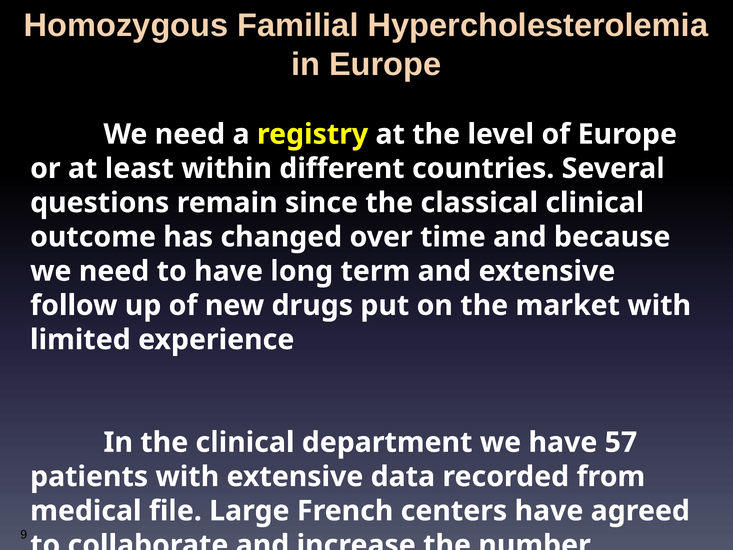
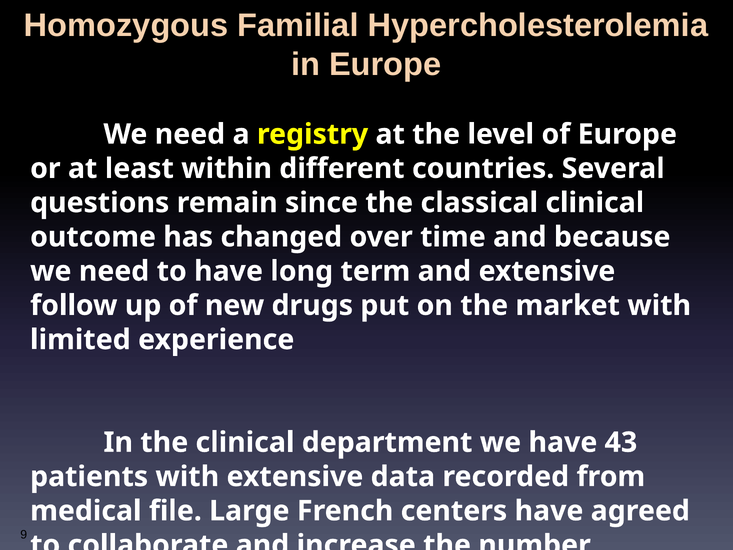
57: 57 -> 43 (621, 442)
